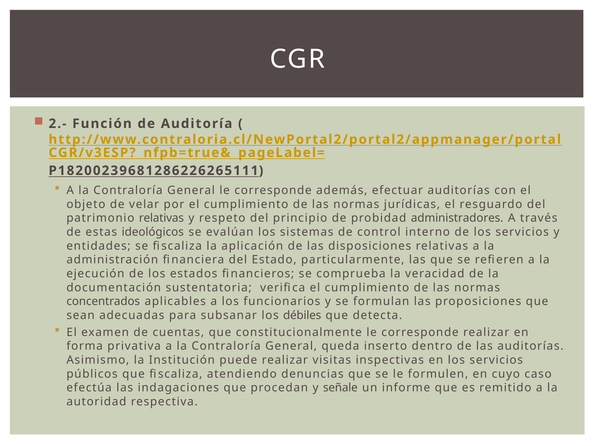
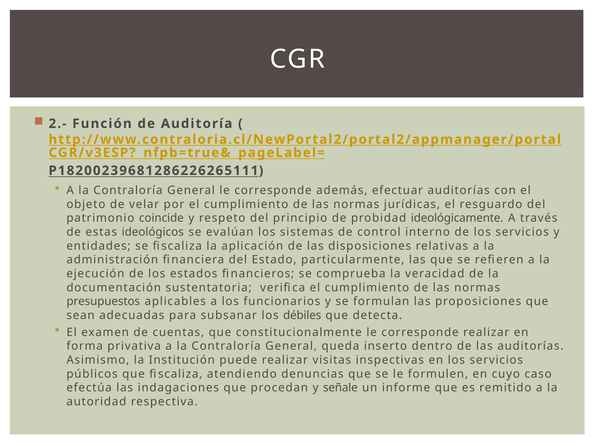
patrimonio relativas: relativas -> coincide (161, 218)
administradores: administradores -> ideológicamente (457, 218)
concentrados: concentrados -> presupuestos (103, 302)
